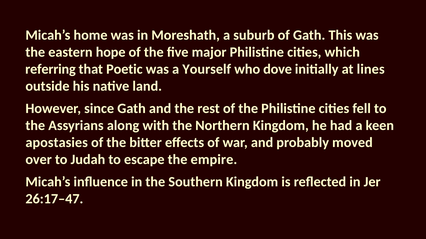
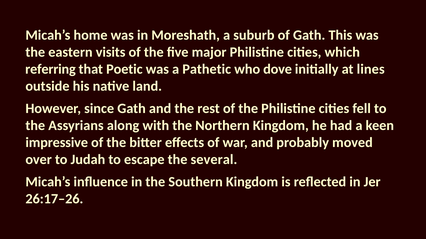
hope: hope -> visits (111, 52)
Yourself: Yourself -> Pathetic (207, 69)
apostasies: apostasies -> impressive (57, 143)
empire: empire -> several (214, 160)
26:17–47: 26:17–47 -> 26:17–26 (54, 199)
